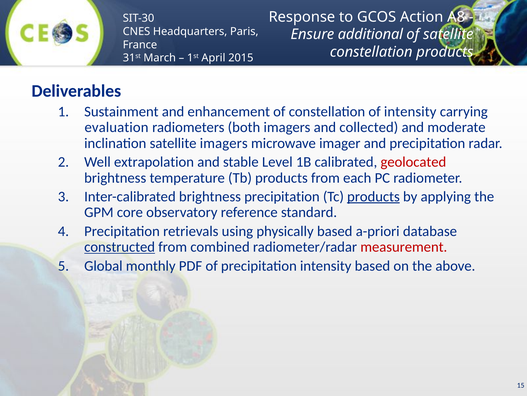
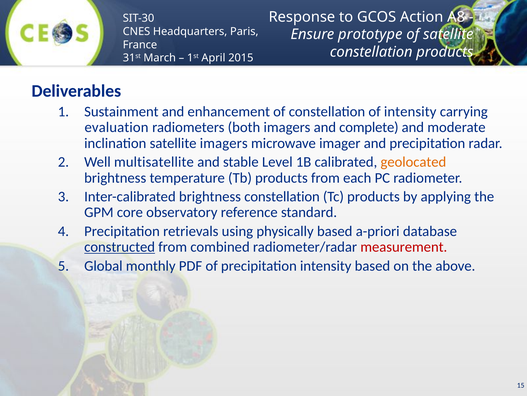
additional: additional -> prototype (370, 34)
collected: collected -> complete (369, 127)
extrapolation: extrapolation -> multisatellite (154, 162)
geolocated colour: red -> orange (413, 162)
brightness precipitation: precipitation -> constellation (282, 196)
products underline: present -> none (373, 196)
